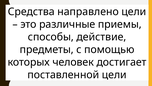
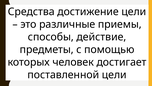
направлено: направлено -> достижение (88, 12)
